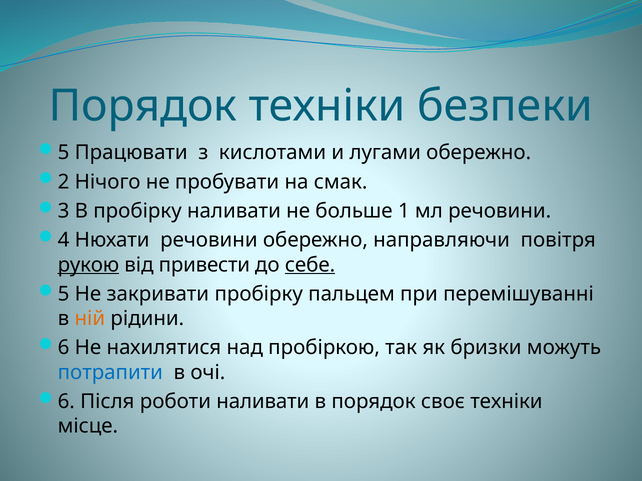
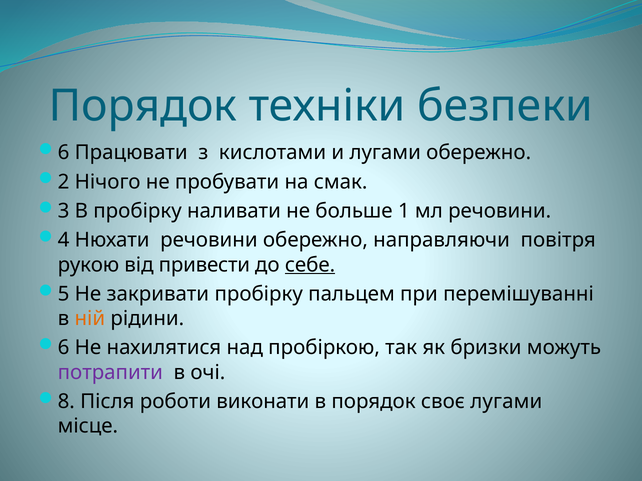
5: 5 -> 6 (64, 153)
рукою underline: present -> none (88, 265)
потрапити colour: blue -> purple (110, 373)
6: 6 -> 8 (66, 402)
роботи наливати: наливати -> виконати (263, 402)
своє техніки: техніки -> лугами (506, 402)
